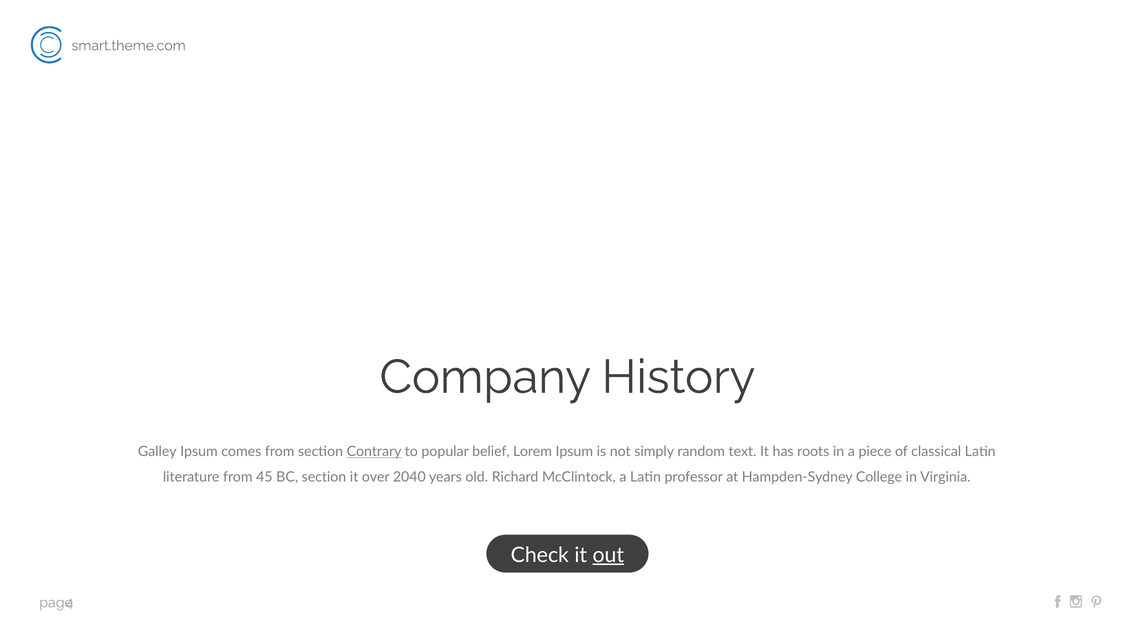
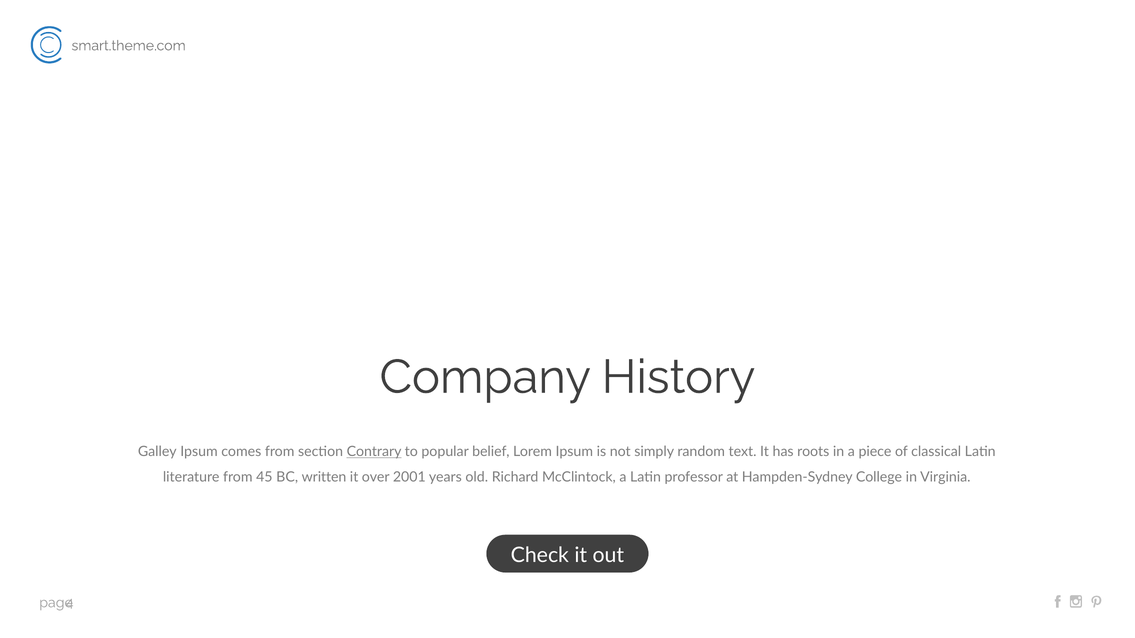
BC section: section -> written (324, 478)
2040: 2040 -> 2001 (409, 478)
out underline: present -> none (608, 555)
